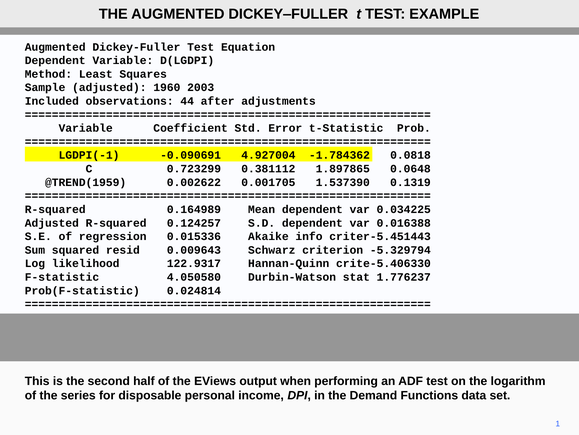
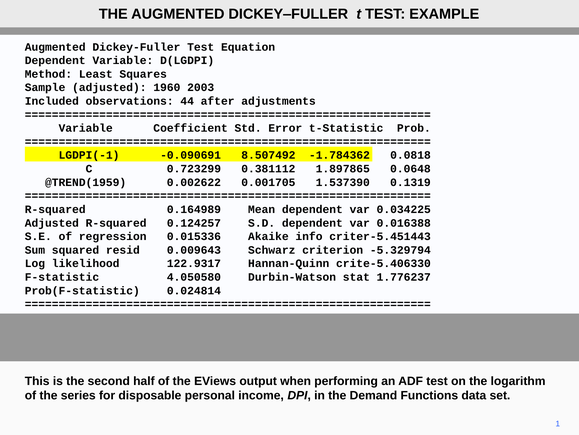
4.927004: 4.927004 -> 8.507492 (268, 155)
